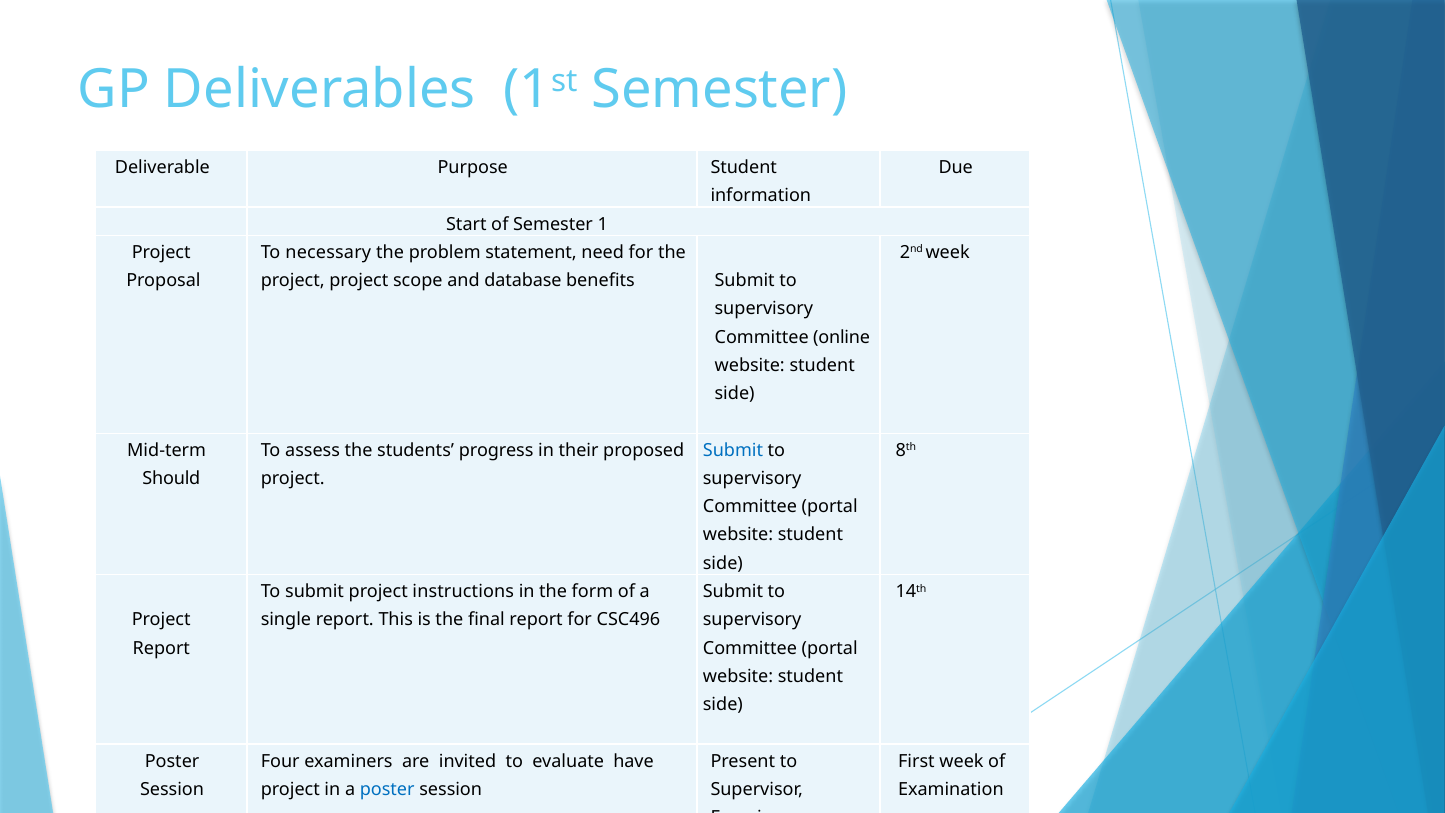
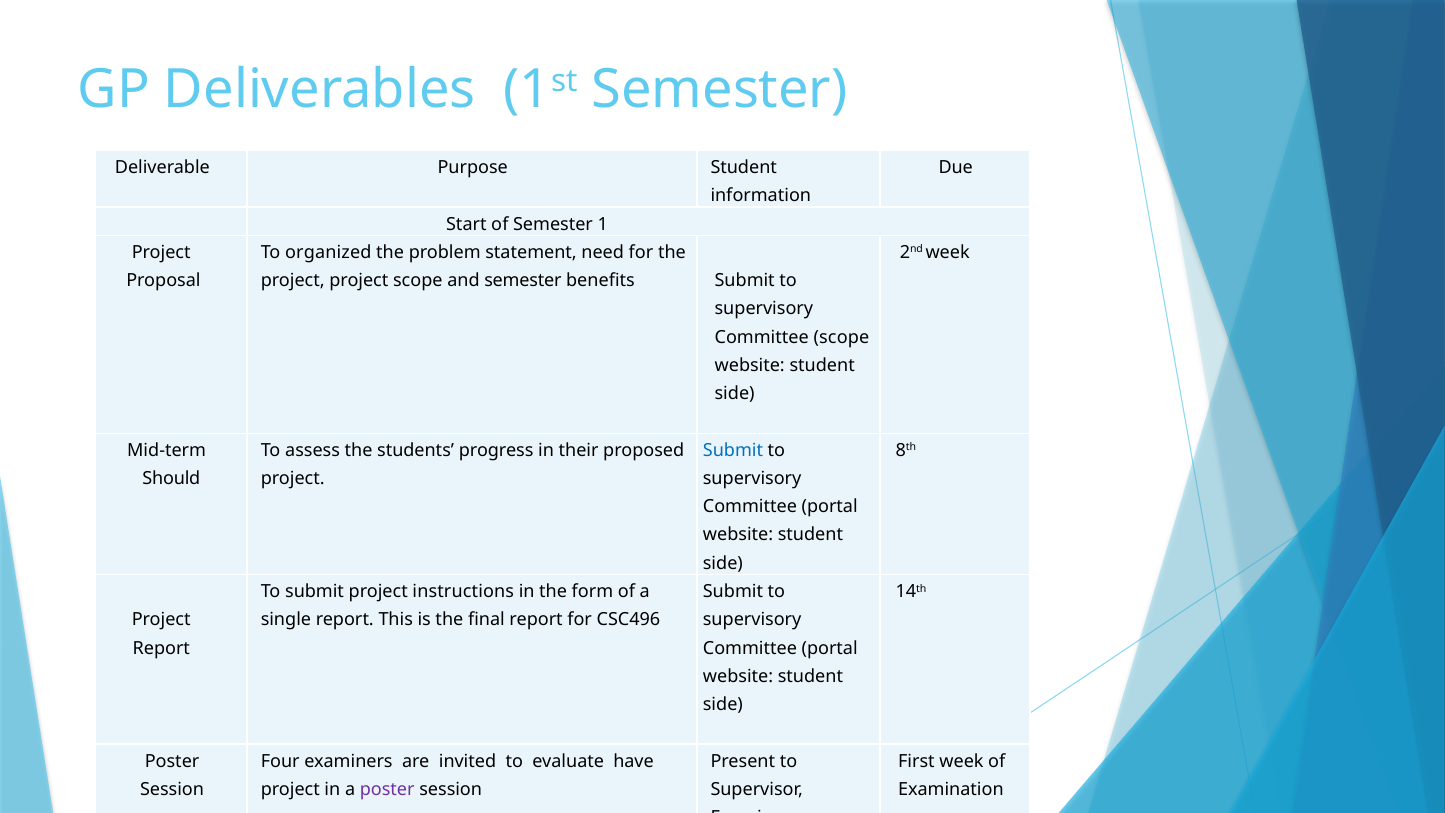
necessary: necessary -> organized (328, 252)
and database: database -> semester (523, 281)
Committee online: online -> scope (841, 337)
poster colour: blue -> purple (387, 789)
